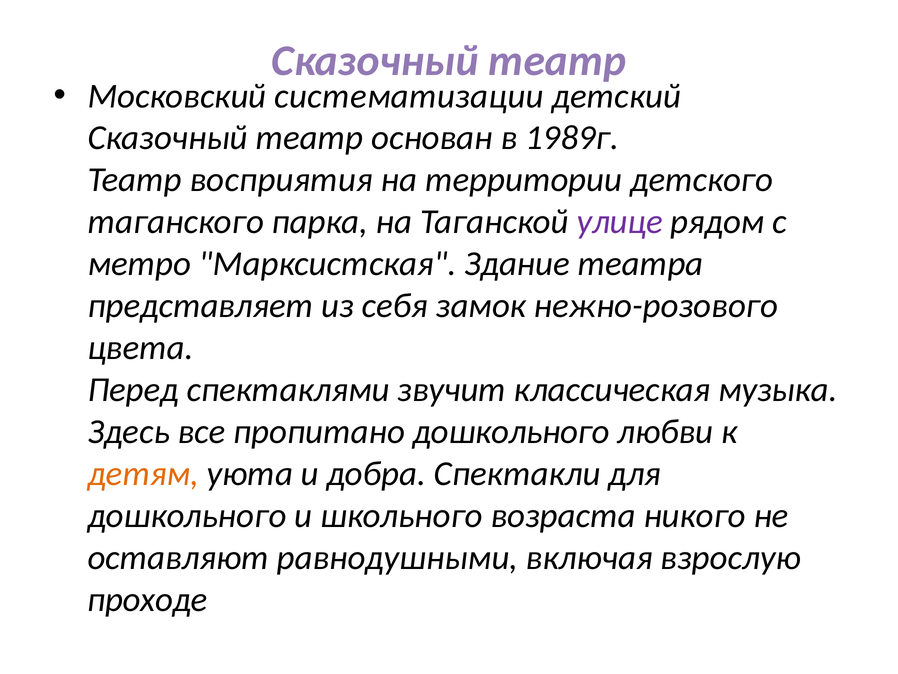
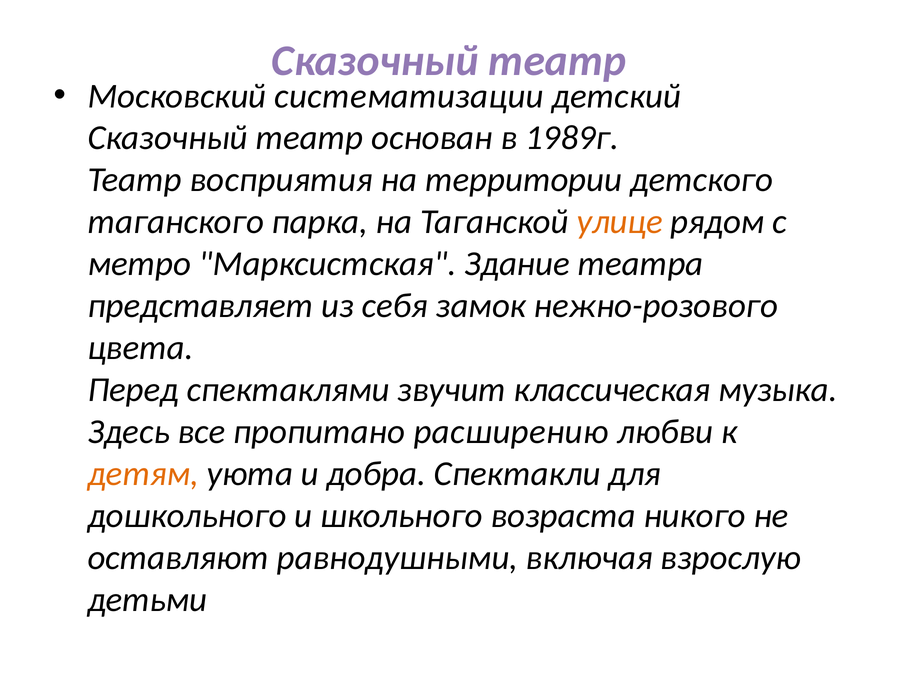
улице colour: purple -> orange (620, 222)
пропитано дошкольного: дошкольного -> расширению (511, 431)
проходе: проходе -> детьми (147, 599)
